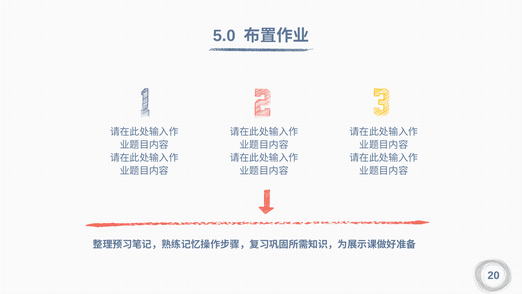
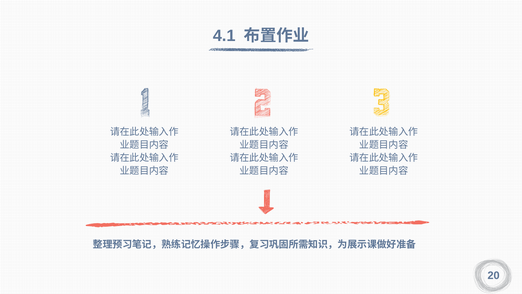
5.0: 5.0 -> 4.1 (224, 36)
